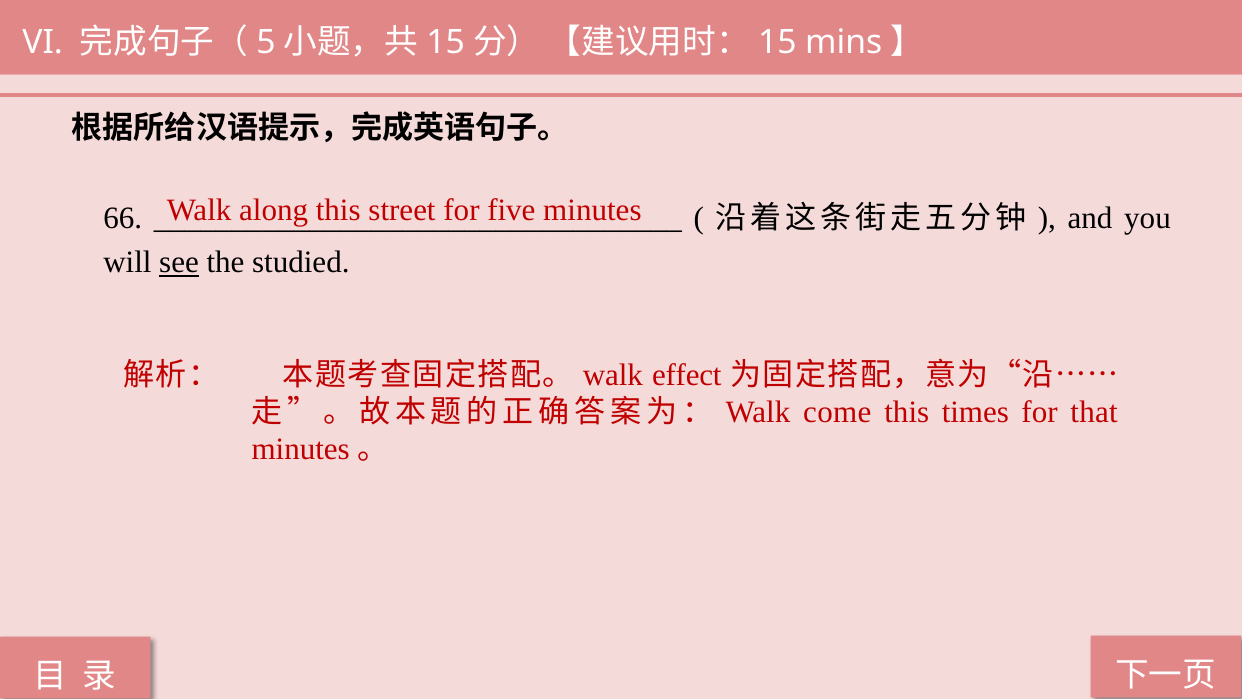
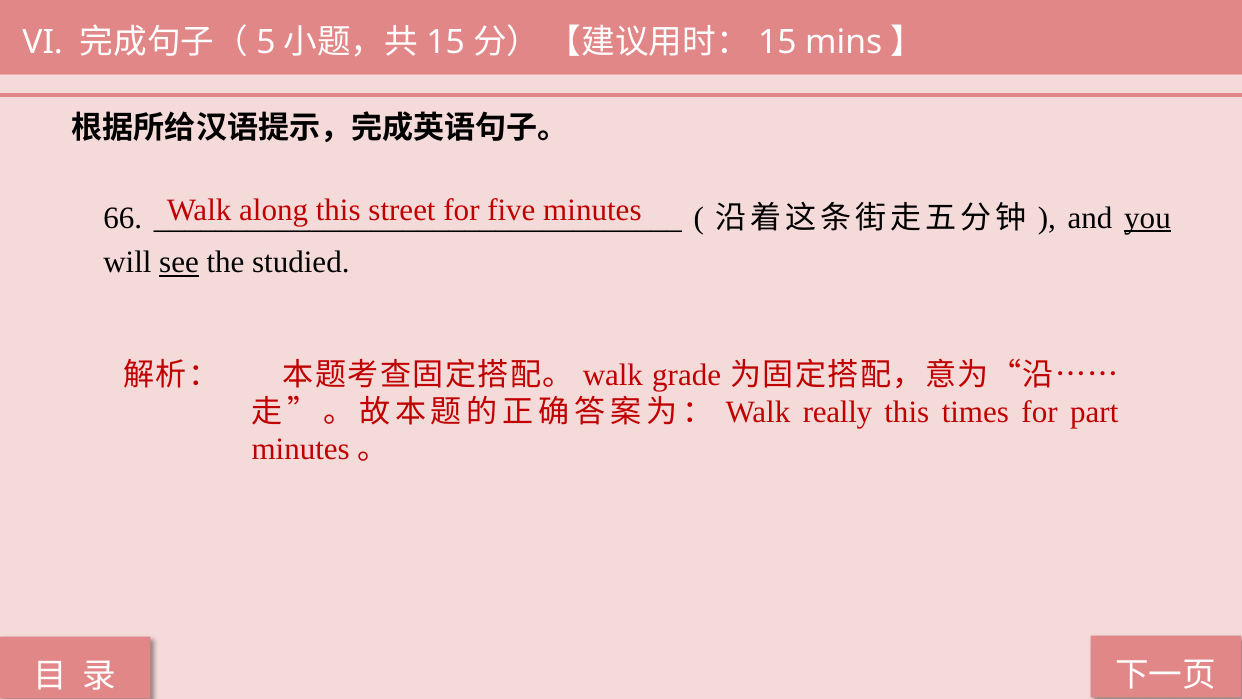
you underline: none -> present (1147, 218)
effect: effect -> grade (687, 375)
come: come -> really (838, 412)
that: that -> part (1094, 412)
